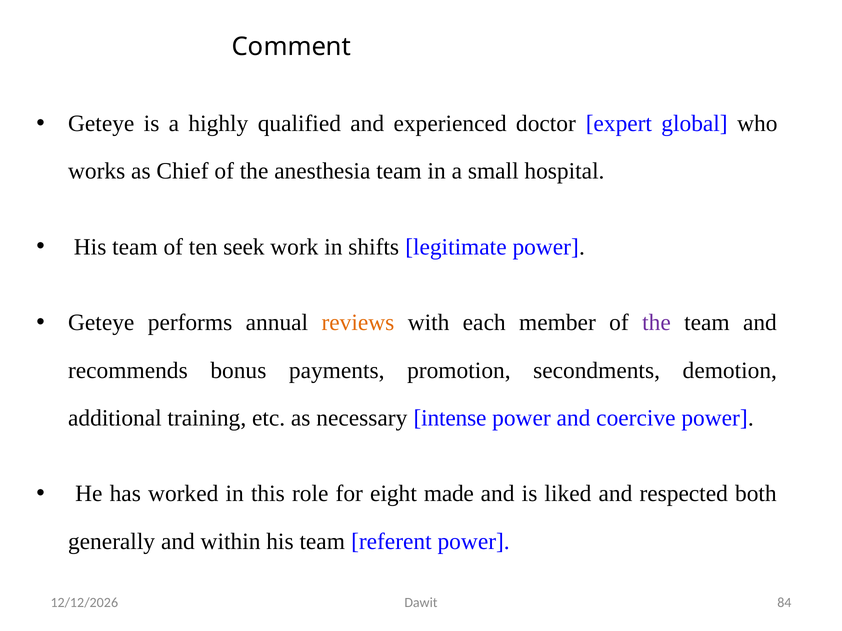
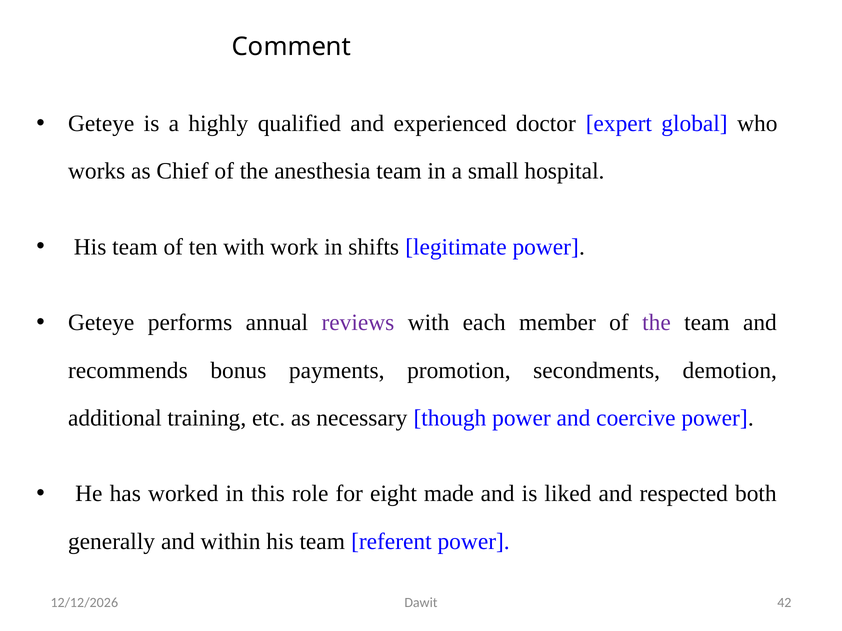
ten seek: seek -> with (244, 247)
reviews colour: orange -> purple (358, 323)
intense: intense -> though (450, 418)
84: 84 -> 42 (784, 603)
